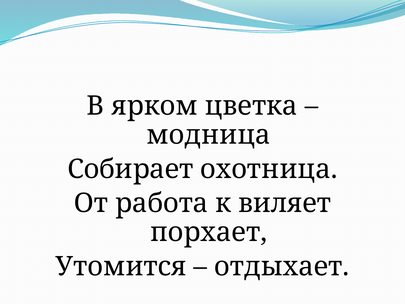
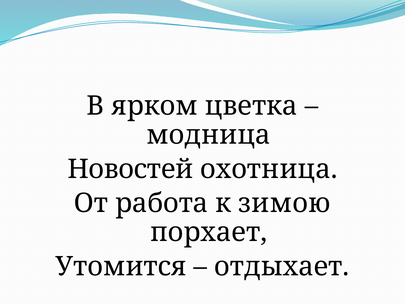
Собирает: Собирает -> Новостей (130, 169)
виляет: виляет -> зимою (284, 203)
